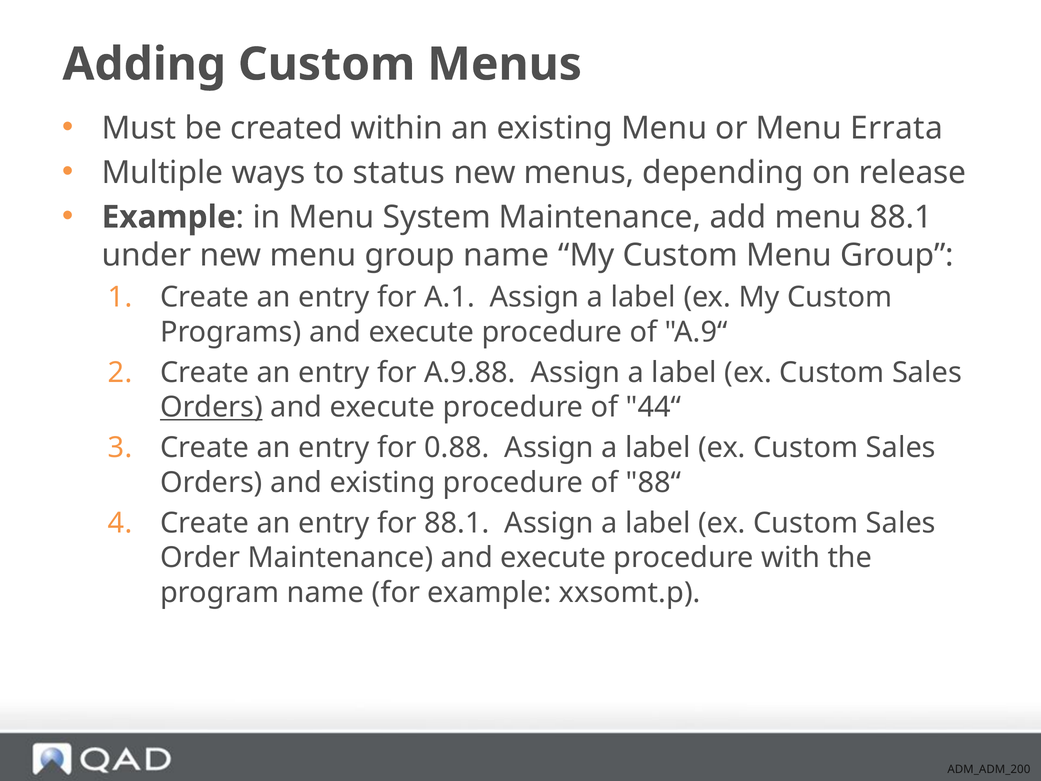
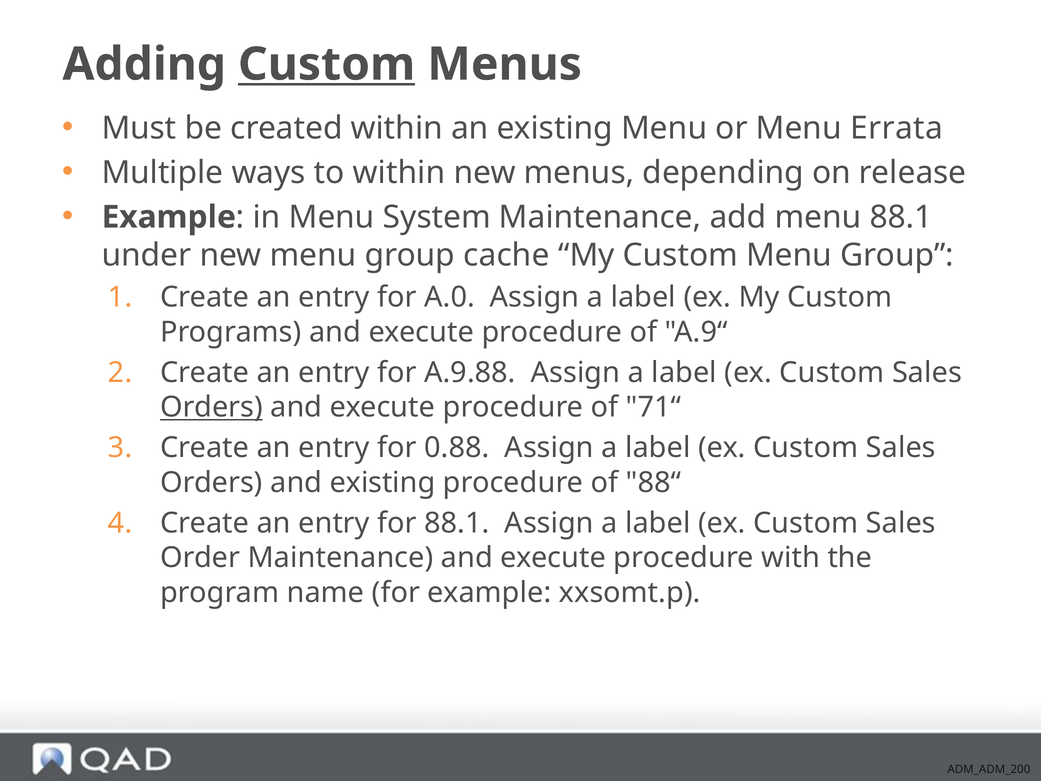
Custom underline: none -> present (327, 64)
to status: status -> within (399, 173)
group name: name -> cache (506, 255)
A.1: A.1 -> A.0 (450, 297)
44“: 44“ -> 71“ (653, 407)
